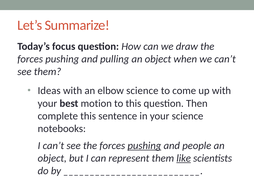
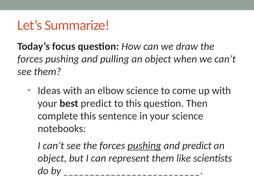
best motion: motion -> predict (96, 104)
and people: people -> predict (197, 146)
like underline: present -> none (184, 159)
